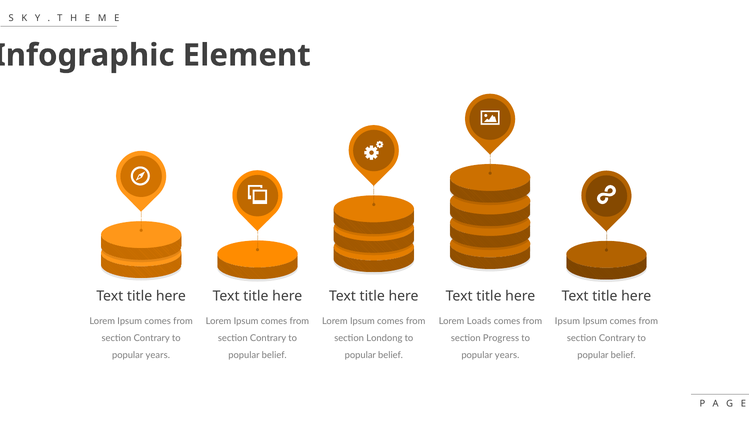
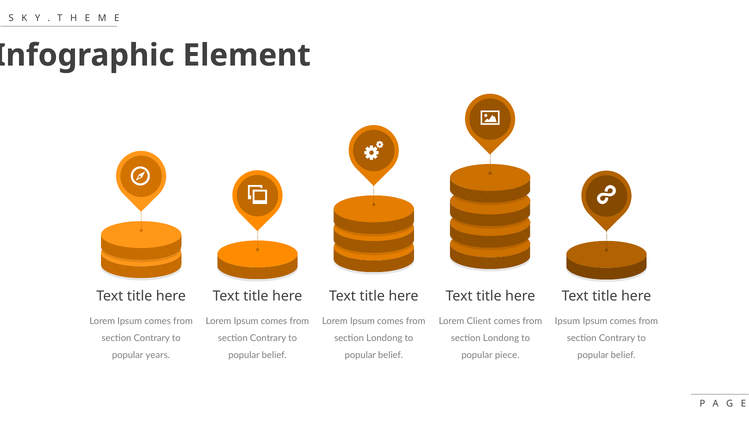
Loads: Loads -> Client (479, 322)
Progress: Progress -> Londong (501, 338)
years: years -> piece (507, 355)
